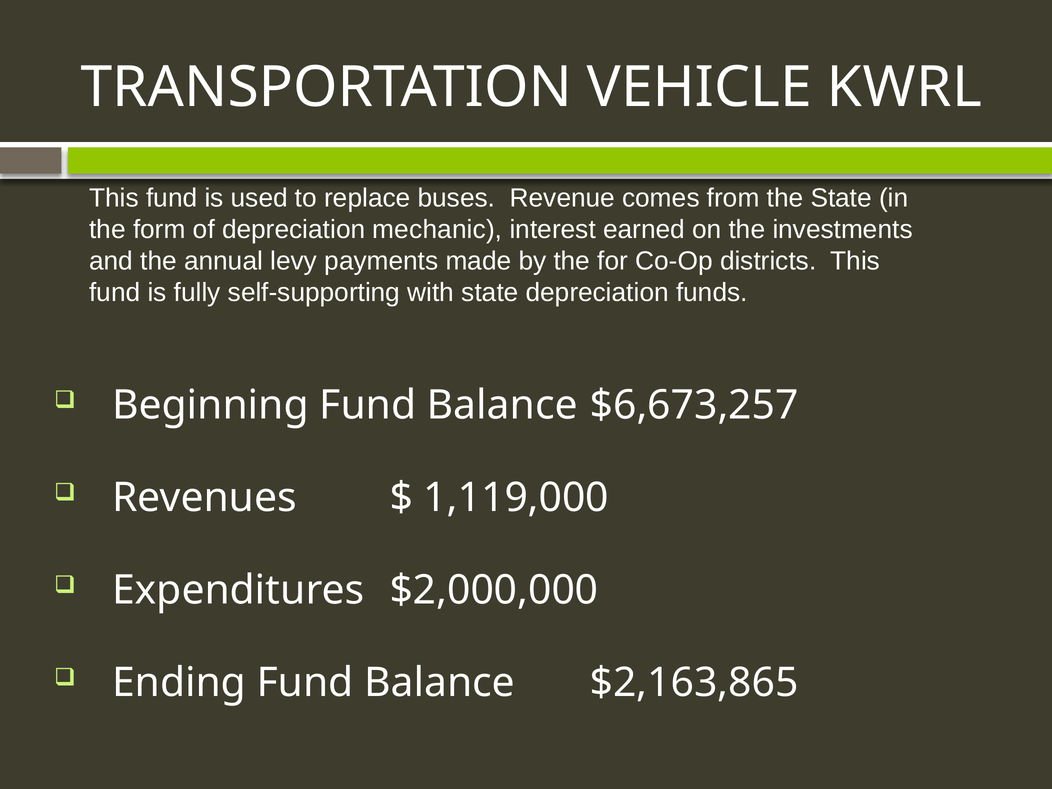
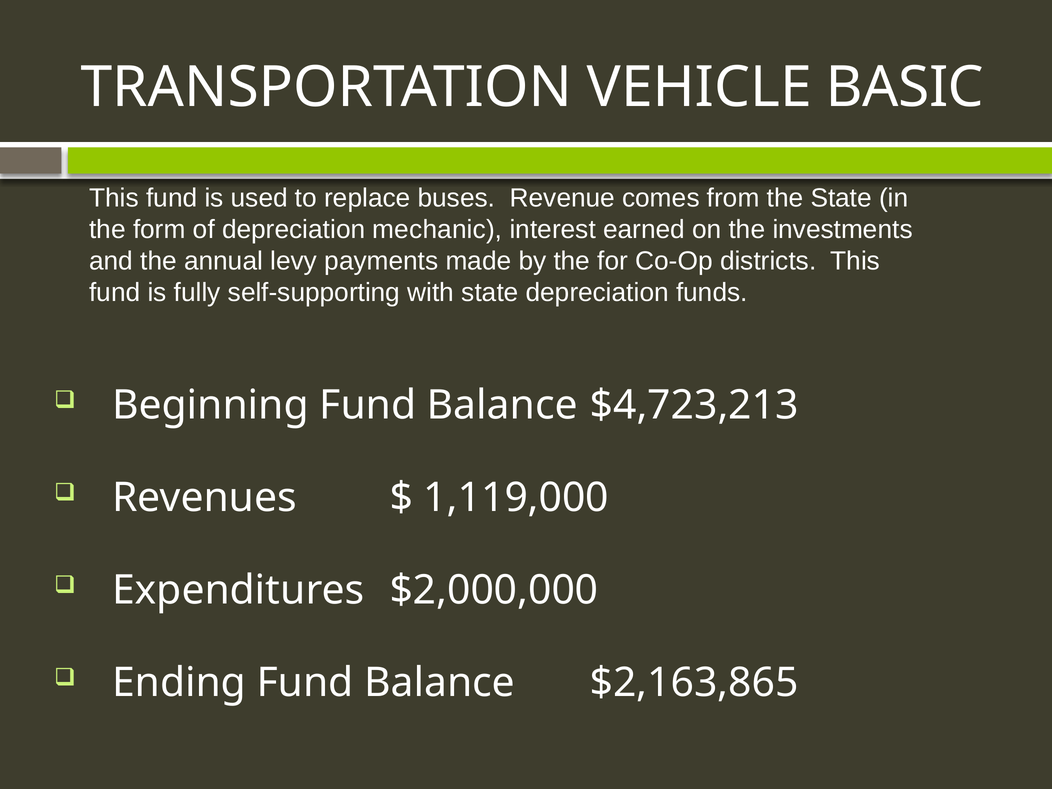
KWRL: KWRL -> BASIC (905, 87)
$6,673,257: $6,673,257 -> $4,723,213 (694, 405)
